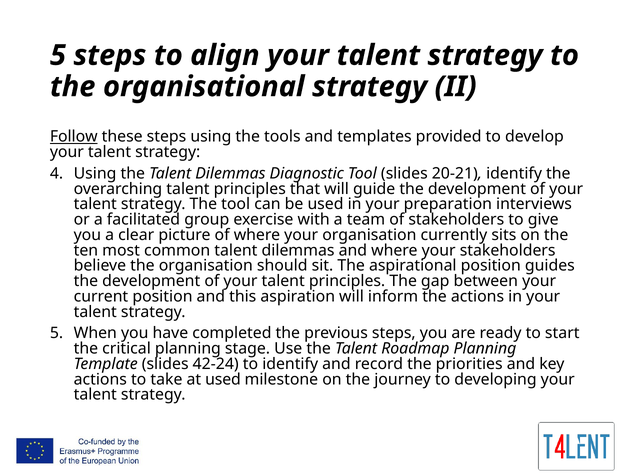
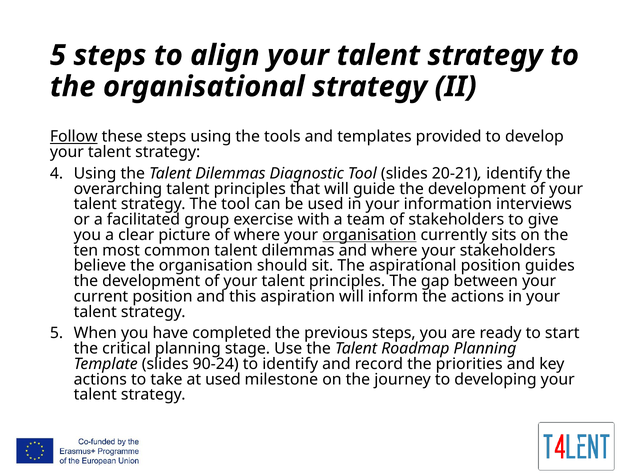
preparation: preparation -> information (448, 204)
organisation underline: none -> present (369, 235)
42-24: 42-24 -> 90-24 (216, 364)
